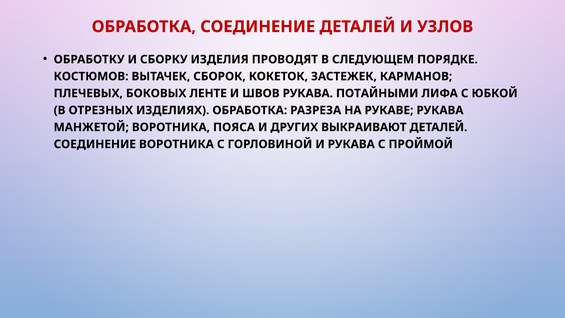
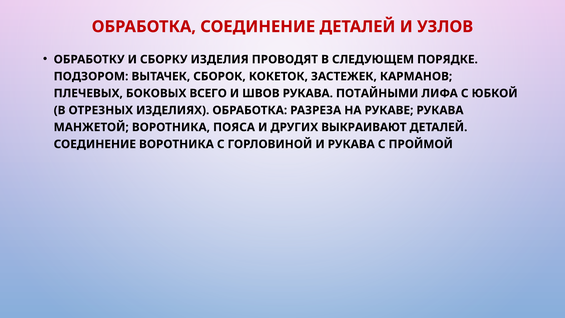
КОСТЮМОВ: КОСТЮМОВ -> ПОДЗОРОМ (91, 76)
ЛЕНТЕ: ЛЕНТЕ -> ВСЕГО (208, 93)
